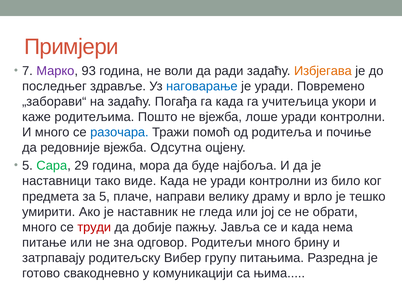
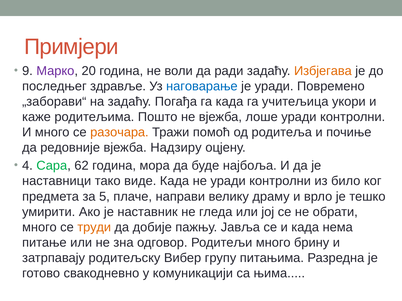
7: 7 -> 9 (27, 71)
93: 93 -> 20 (89, 71)
разочара colour: blue -> orange (119, 133)
Одсутна: Одсутна -> Надзиру (176, 148)
5: 5 -> 4 (27, 166)
29: 29 -> 62 (82, 166)
труди colour: red -> orange (94, 228)
